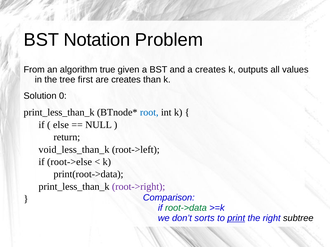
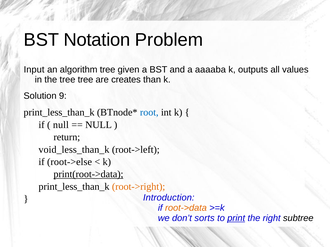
From: From -> Input (34, 70)
algorithm true: true -> tree (108, 70)
a creates: creates -> aaaaba (210, 70)
tree first: first -> tree (86, 80)
0: 0 -> 9 (63, 96)
else: else -> null (61, 125)
print(root->data underline: none -> present (88, 175)
root->right colour: purple -> orange (139, 187)
Comparison: Comparison -> Introduction (169, 198)
root->data colour: green -> orange (186, 208)
